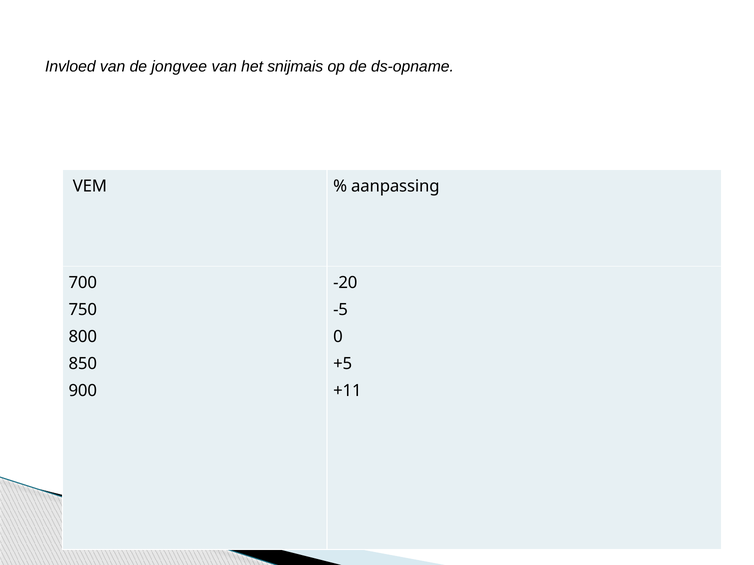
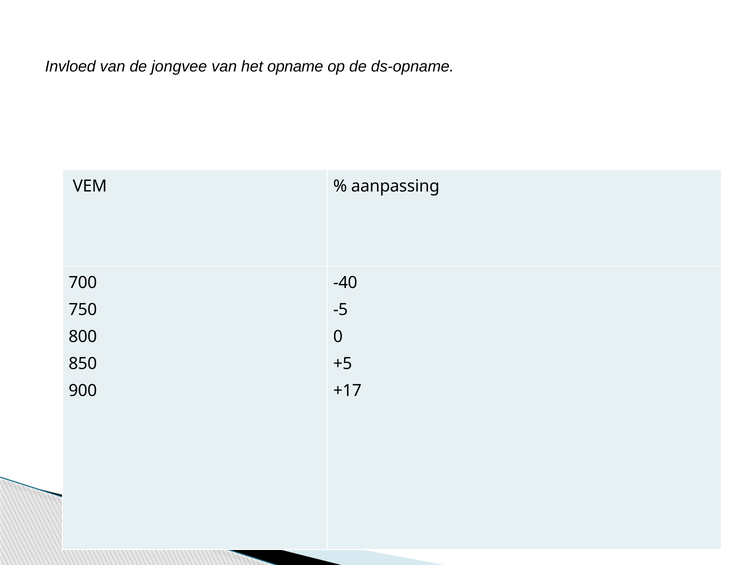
snijmais: snijmais -> opname (295, 67)
-20: -20 -> -40 (345, 283)
+11: +11 -> +17 (347, 391)
